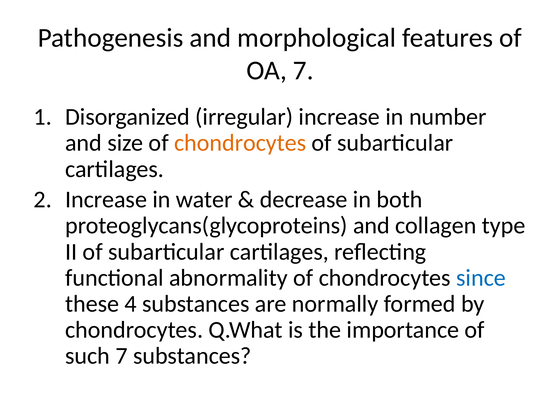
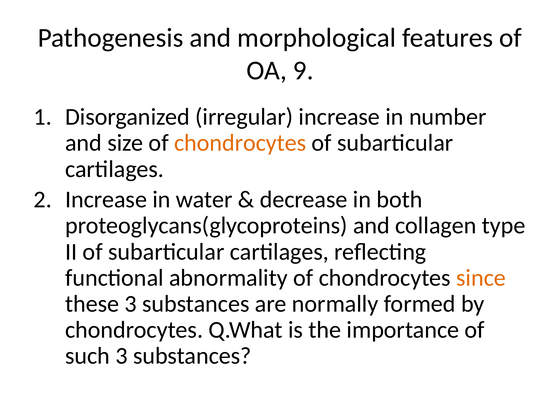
OA 7: 7 -> 9 (303, 71)
since colour: blue -> orange (481, 278)
these 4: 4 -> 3 (131, 304)
such 7: 7 -> 3 (121, 356)
